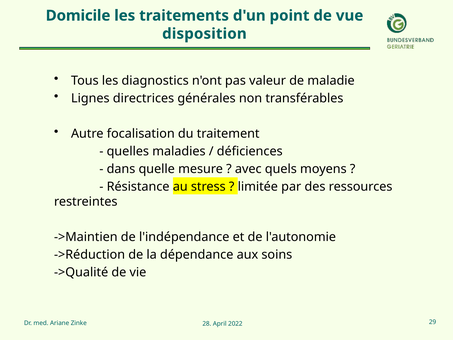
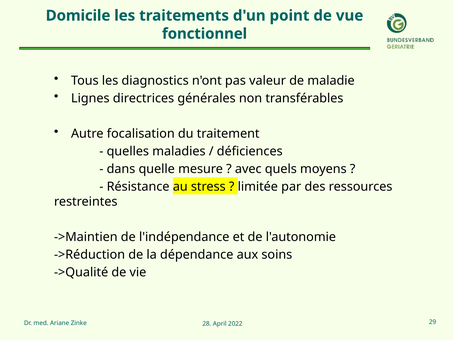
disposition: disposition -> fonctionnel (205, 34)
